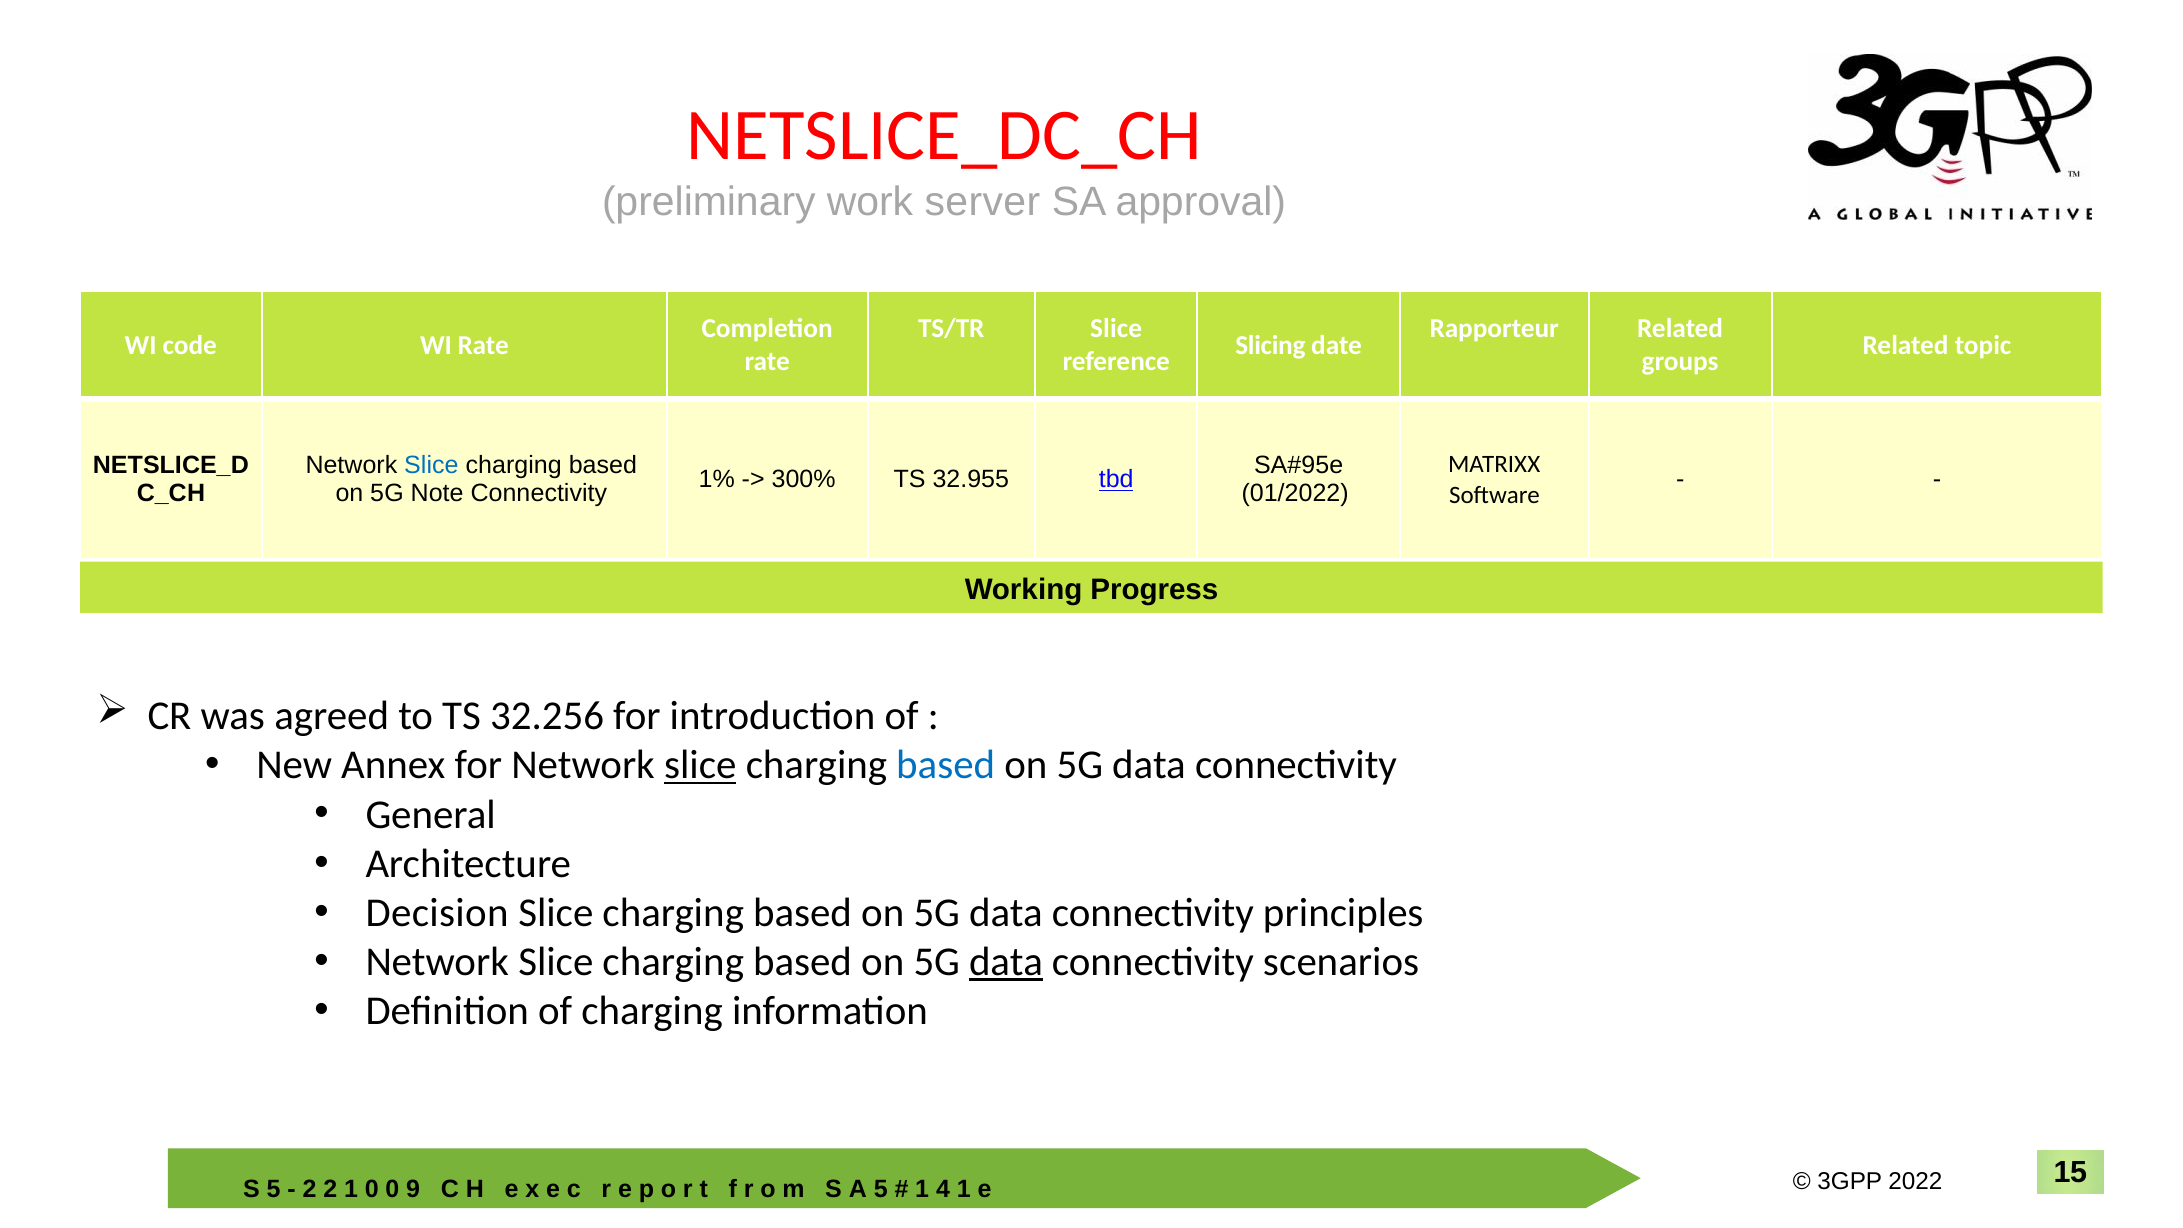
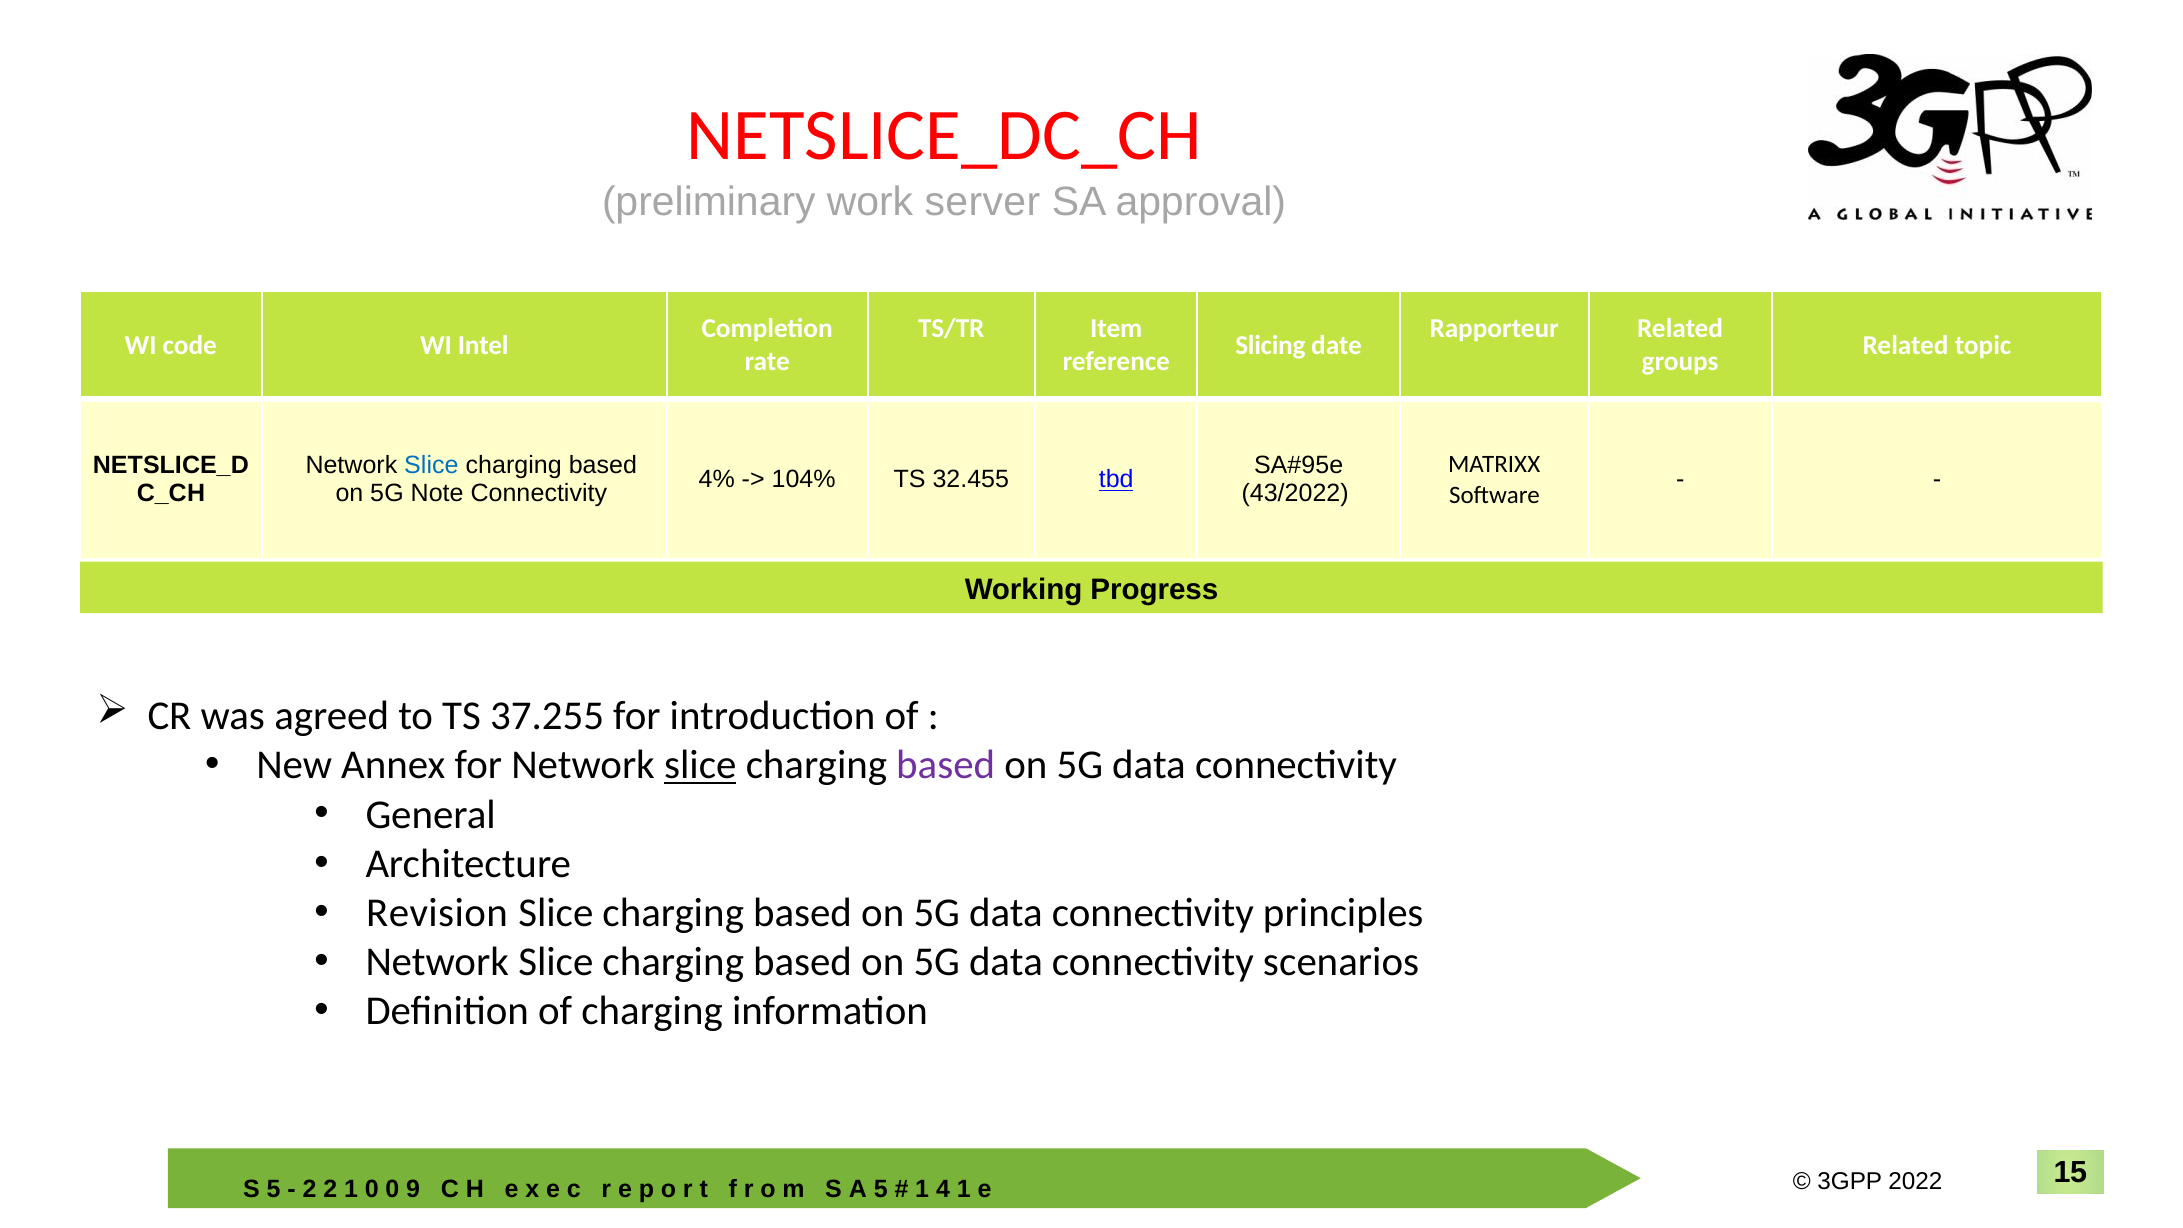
TS/TR Slice: Slice -> Item (1116, 329)
WI Rate: Rate -> Intel (483, 345)
1%: 1% -> 4% (717, 480)
300%: 300% -> 104% (804, 480)
32.955: 32.955 -> 32.455 (971, 480)
01/2022: 01/2022 -> 43/2022 (1295, 494)
32.256: 32.256 -> 37.255 (547, 716)
based colour: blue -> purple (946, 765)
Decision: Decision -> Revision (437, 913)
data underline: present -> none (1006, 962)
